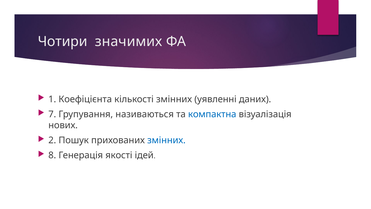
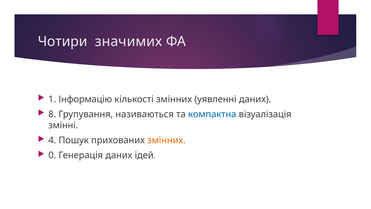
Коефіцієнта: Коефіцієнта -> Інформацію (85, 99)
7: 7 -> 8 (52, 114)
нових: нових -> змінні (63, 125)
2: 2 -> 4 (52, 140)
змінних colour: blue -> orange (166, 140)
8: 8 -> 0 (52, 155)
Генерація якості: якості -> даних (119, 155)
